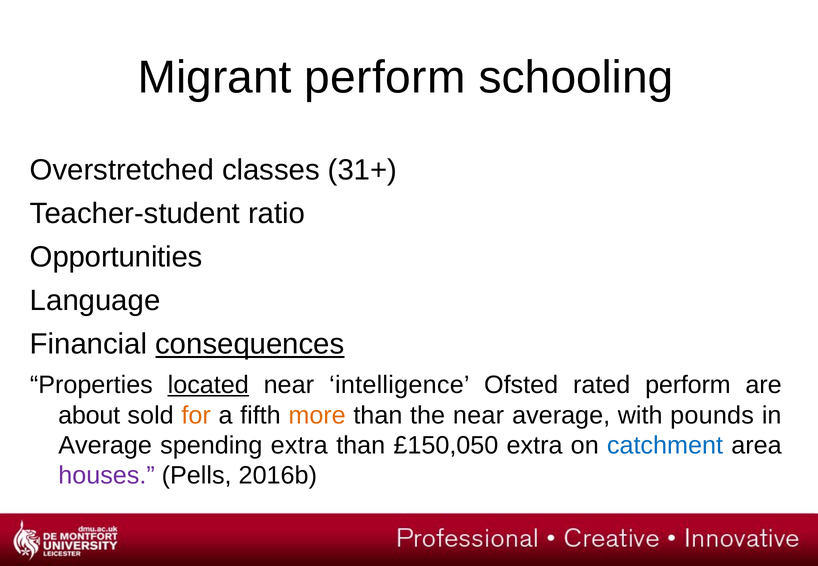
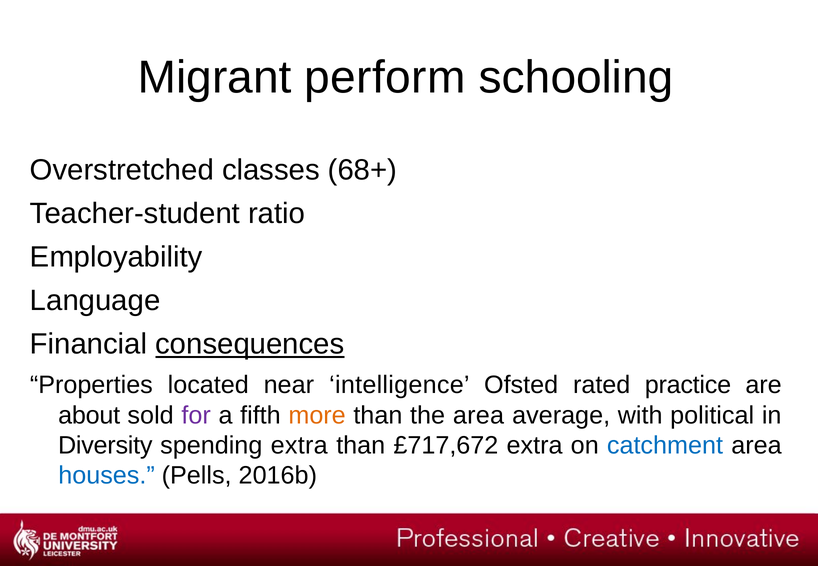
31+: 31+ -> 68+ (362, 170)
Opportunities: Opportunities -> Employability (116, 257)
located underline: present -> none (208, 385)
rated perform: perform -> practice (688, 385)
for colour: orange -> purple (196, 415)
the near: near -> area (478, 415)
pounds: pounds -> political (712, 415)
Average: Average -> Diversity (105, 446)
£150,050: £150,050 -> £717,672 (446, 446)
houses colour: purple -> blue (107, 476)
